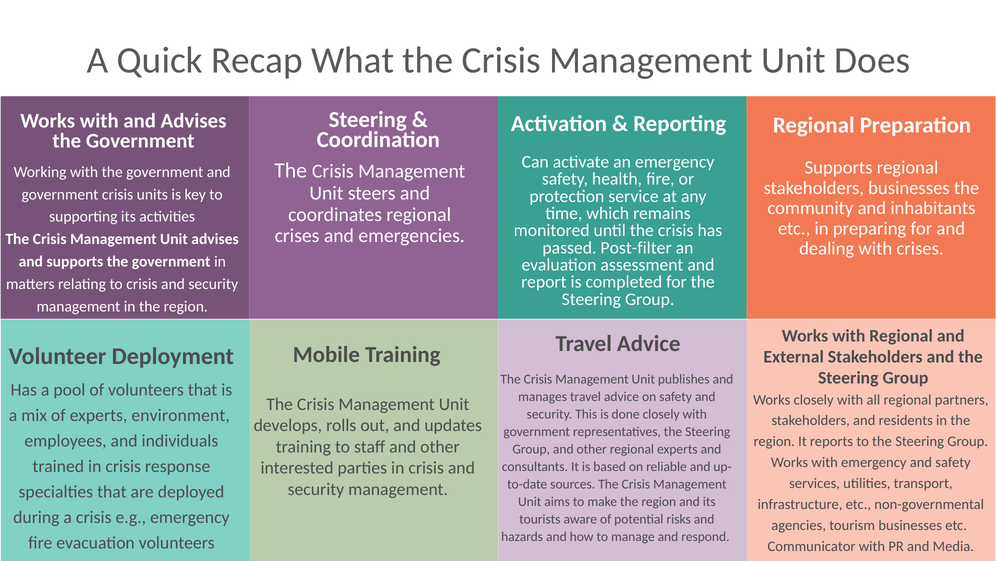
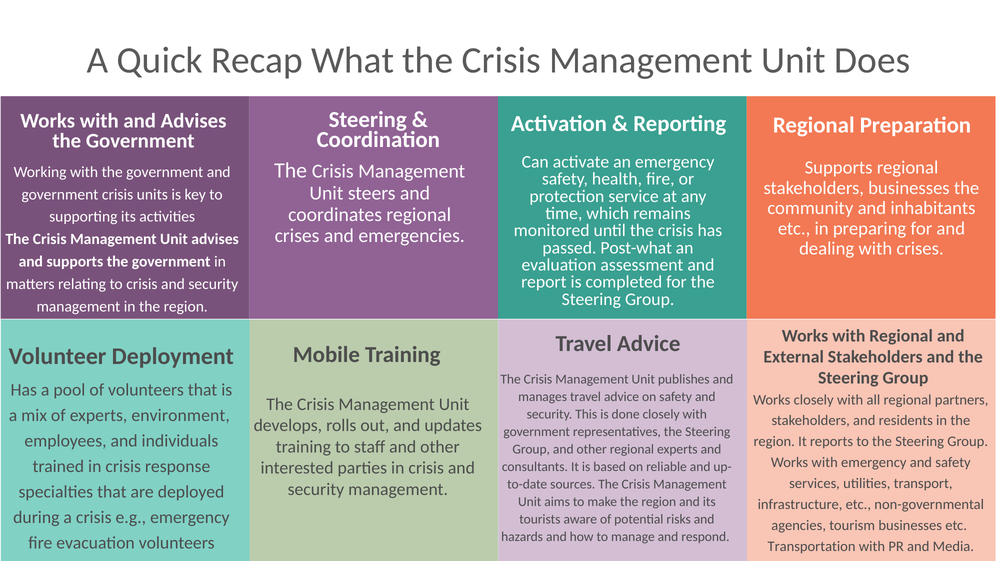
Post-filter: Post-filter -> Post-what (636, 248)
Communicator: Communicator -> Transportation (812, 546)
